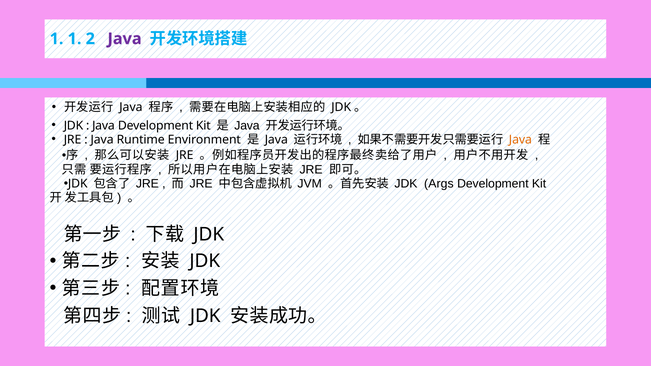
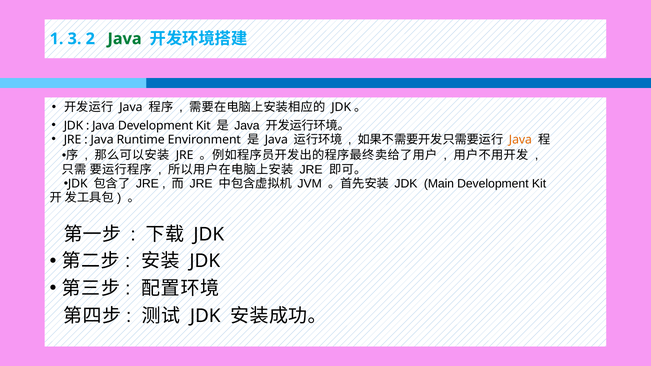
1 1: 1 -> 3 (75, 39)
Java colour: purple -> green (125, 39)
Args: Args -> Main (439, 184)
